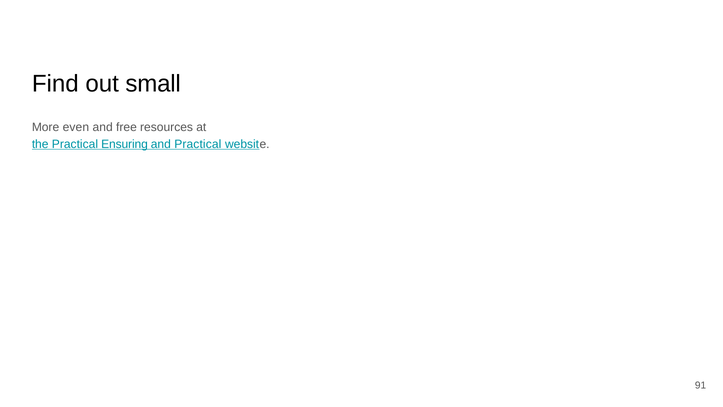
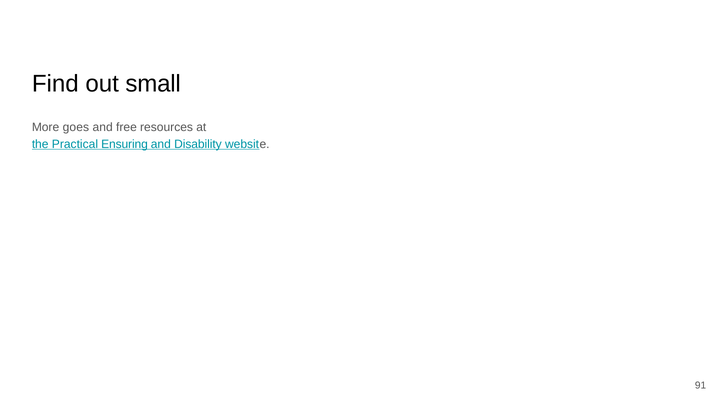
even: even -> goes (76, 127)
and Practical: Practical -> Disability (198, 144)
